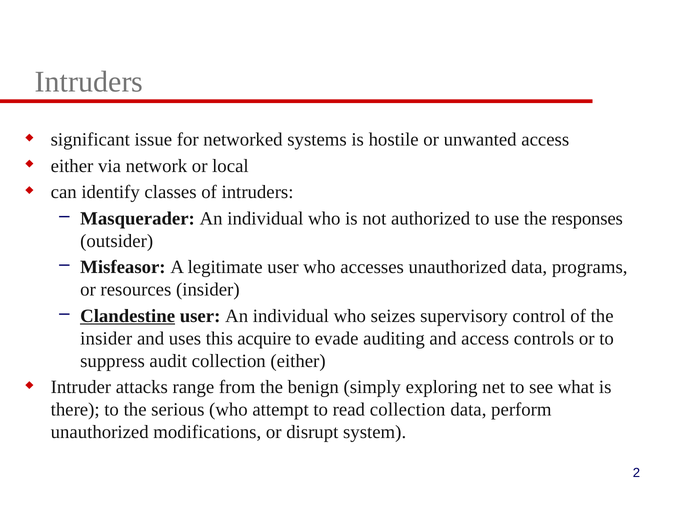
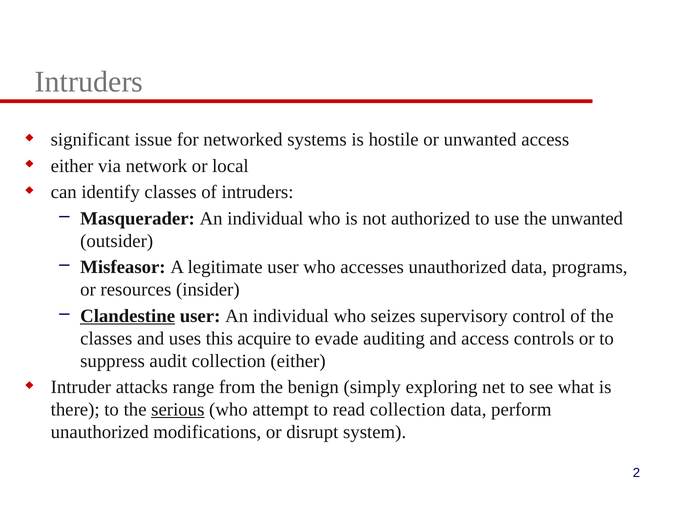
the responses: responses -> unwanted (587, 218)
insider: insider -> classes (106, 339)
serious underline: none -> present (178, 410)
